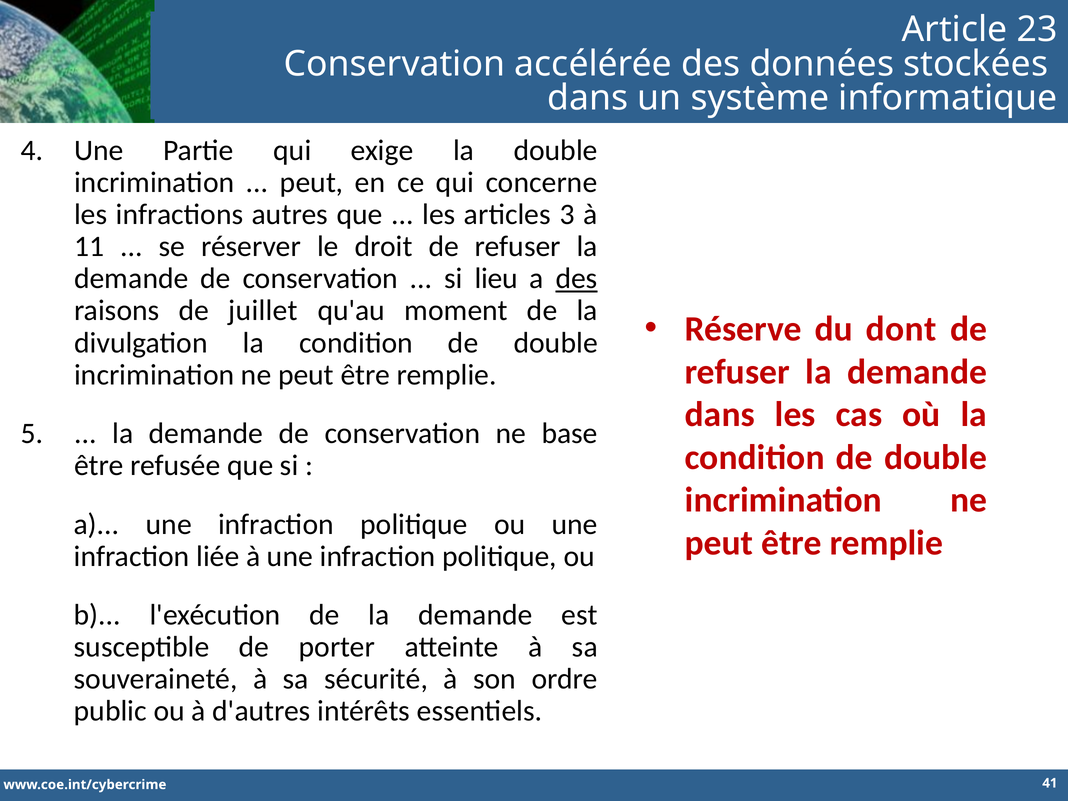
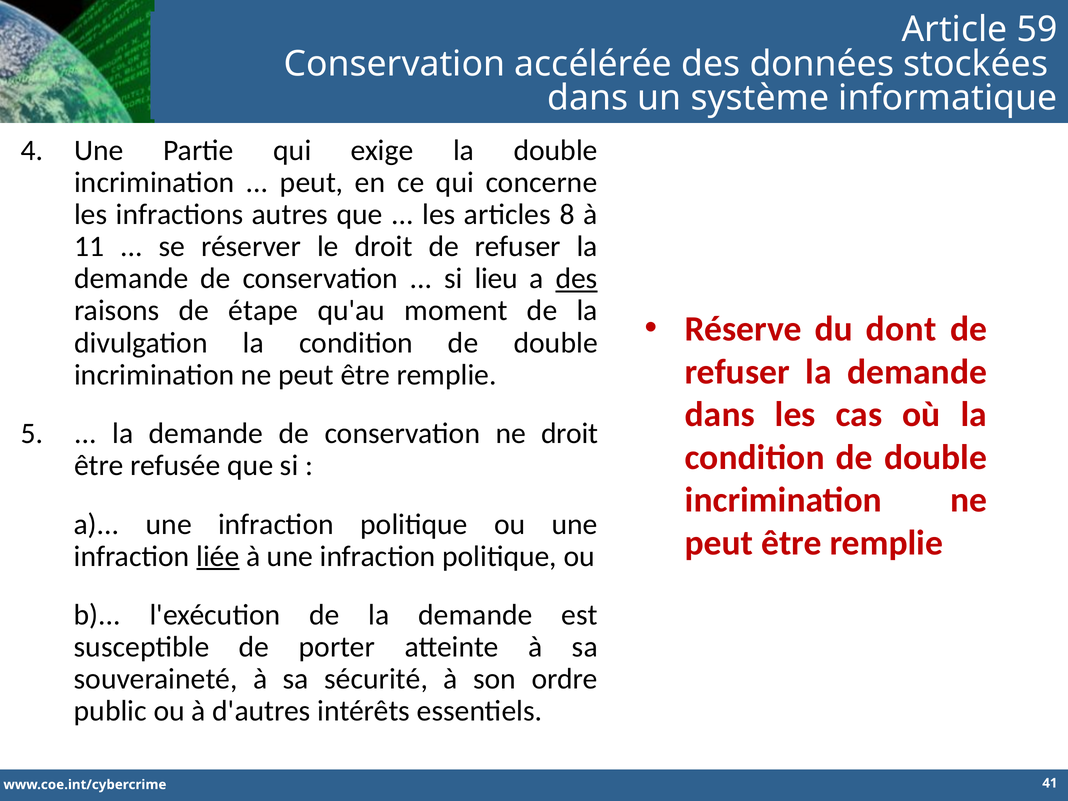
23: 23 -> 59 (1037, 30)
3: 3 -> 8 (567, 215)
juillet: juillet -> étape (263, 311)
ne base: base -> droit (570, 434)
liée underline: none -> present (218, 556)
